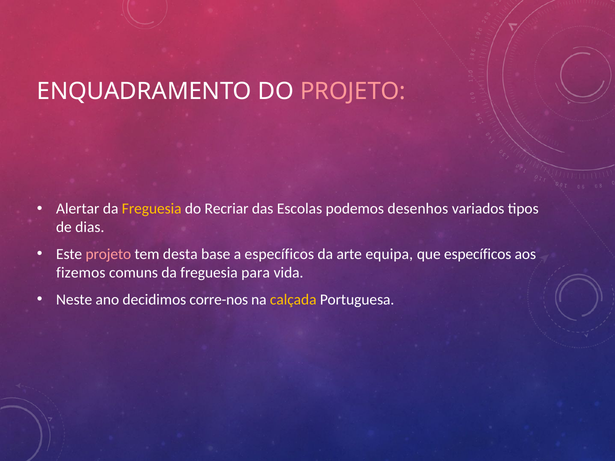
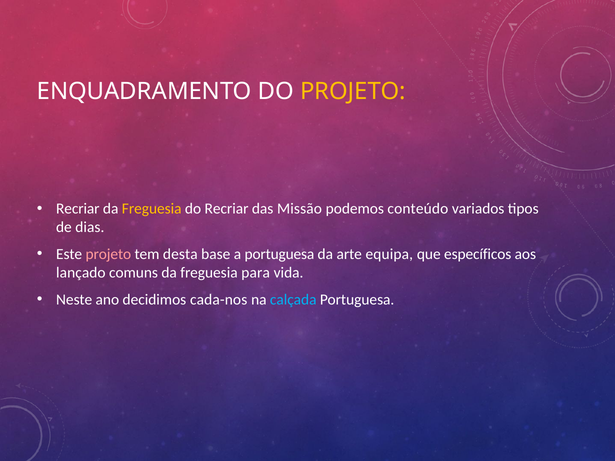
PROJETO colour: pink -> yellow (353, 92)
Alertar: Alertar -> Recriar (78, 209)
Escolas: Escolas -> Missão (299, 209)
desenhos: desenhos -> conteúdo (418, 209)
a específicos: específicos -> portuguesa (279, 254)
fizemos: fizemos -> lançado (81, 273)
corre-nos: corre-nos -> cada-nos (219, 300)
calçada colour: yellow -> light blue (293, 300)
